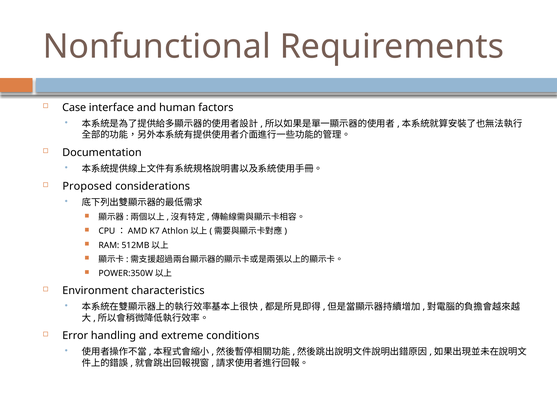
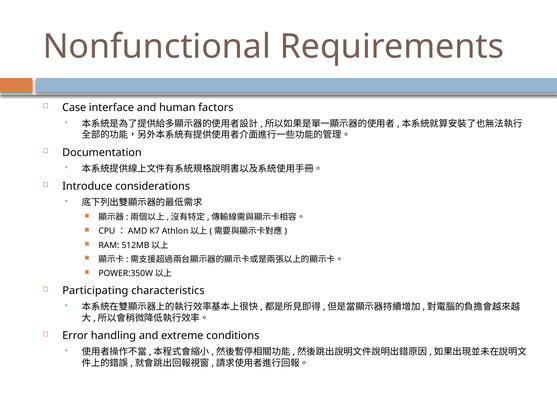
Proposed: Proposed -> Introduce (87, 186)
Environment: Environment -> Participating (95, 290)
